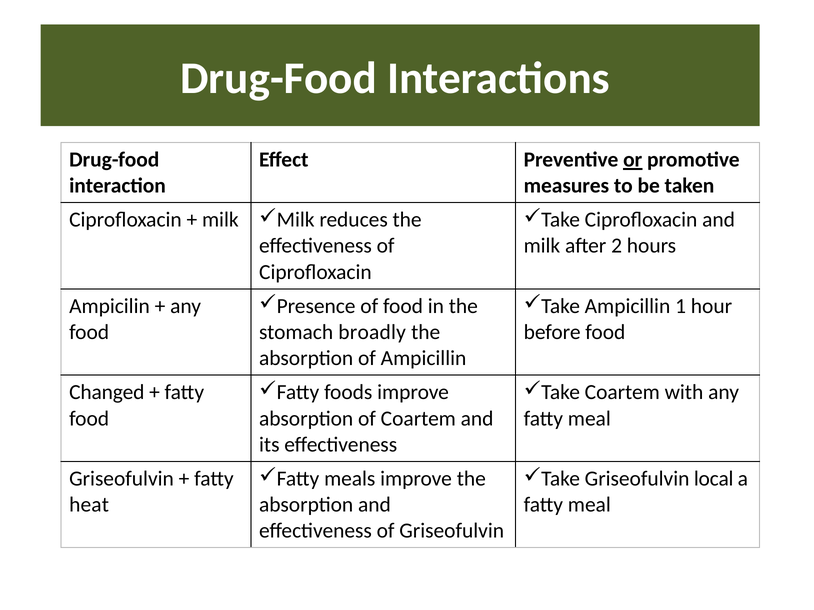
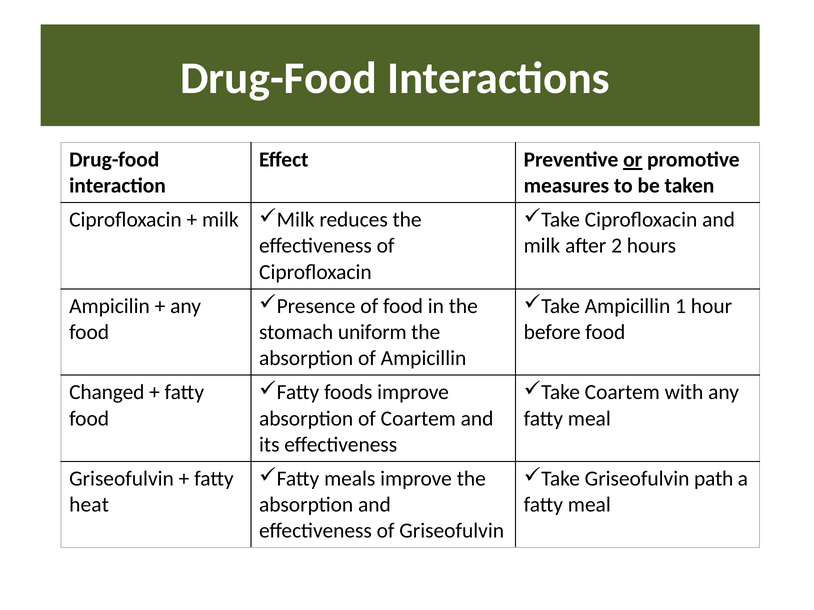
broadly: broadly -> uniform (372, 332)
local: local -> path (714, 479)
